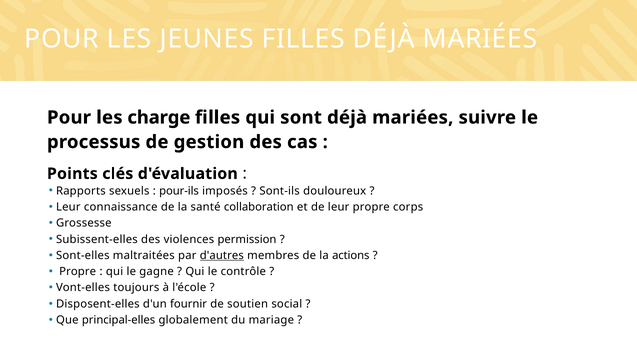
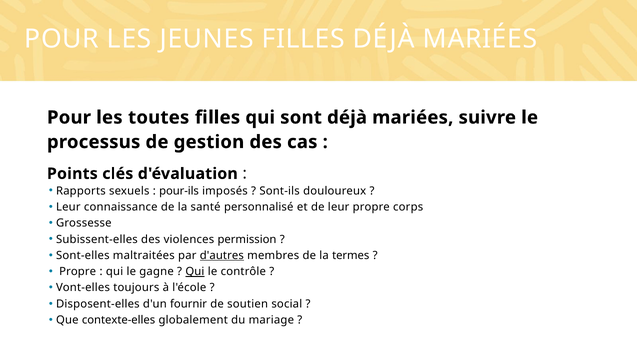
charge: charge -> toutes (159, 118)
collaboration: collaboration -> personnalisé (259, 207)
actions: actions -> termes (351, 256)
Qui underline: none -> present (195, 272)
principal-elles: principal-elles -> contexte-elles (119, 320)
